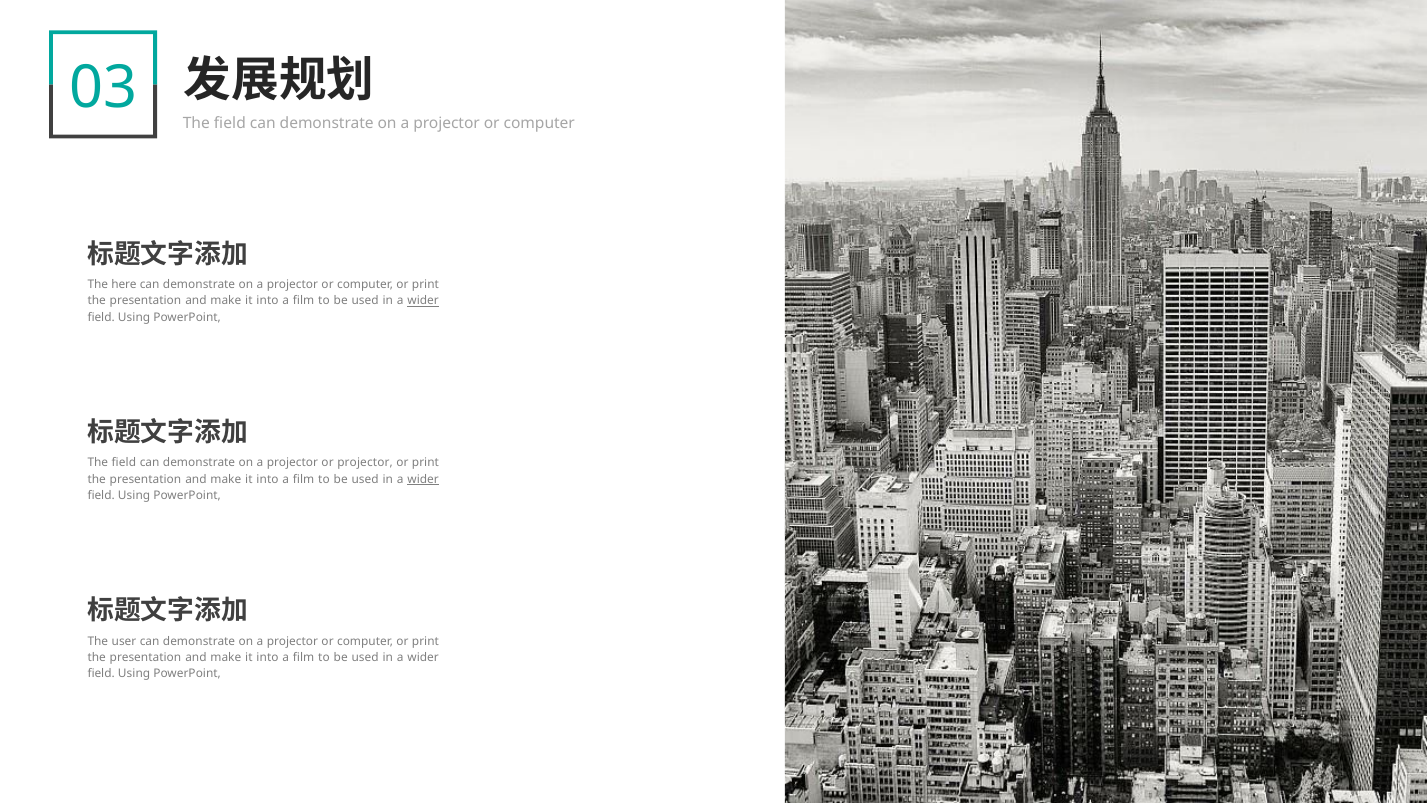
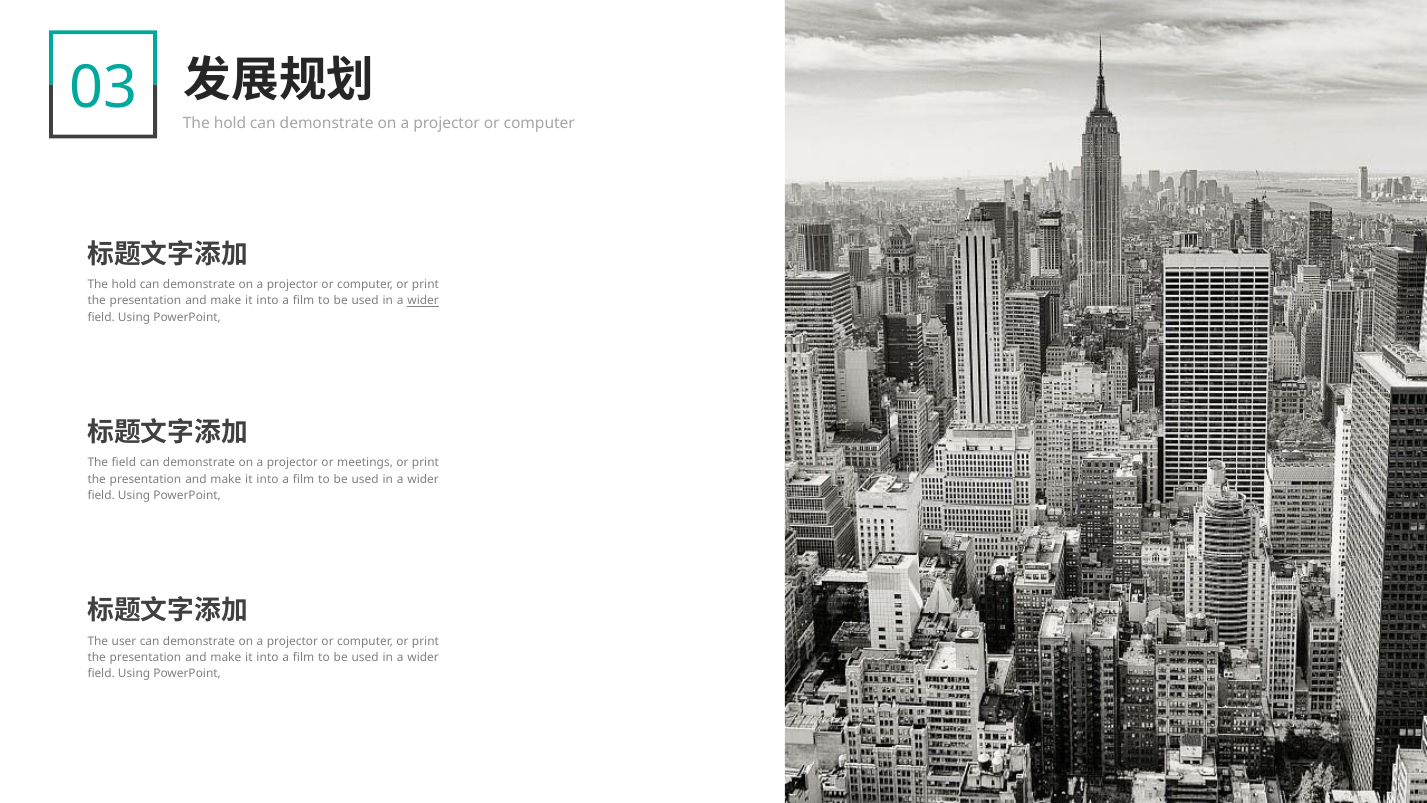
field: field -> hold (230, 123)
here: here -> hold (124, 285)
or projector: projector -> meetings (365, 463)
wider underline: present -> none (423, 479)
